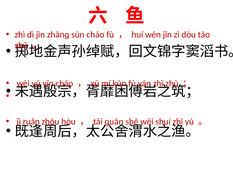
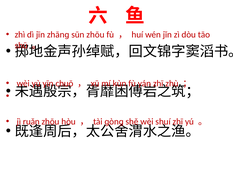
sūn cháo: cháo -> zhōu (95, 35)
yīn cháo: cháo -> chuō (64, 83)
ɡuān: ɡuān -> ɡònɡ (114, 121)
